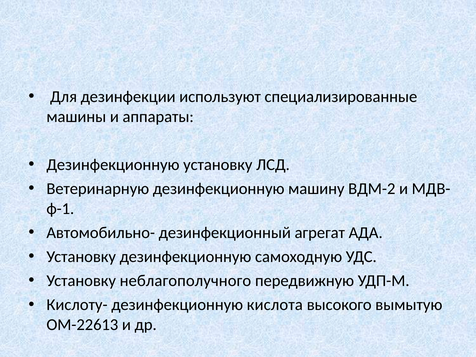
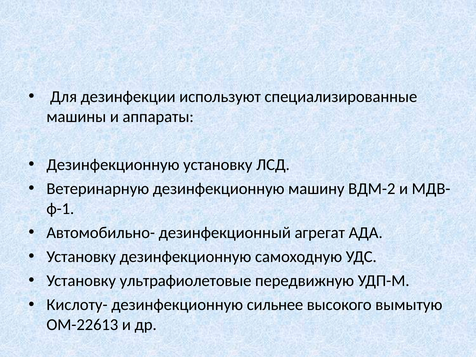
неблагополучного: неблагополучного -> ультрафиолетовые (186, 281)
кислота: кислота -> сильнее (275, 305)
